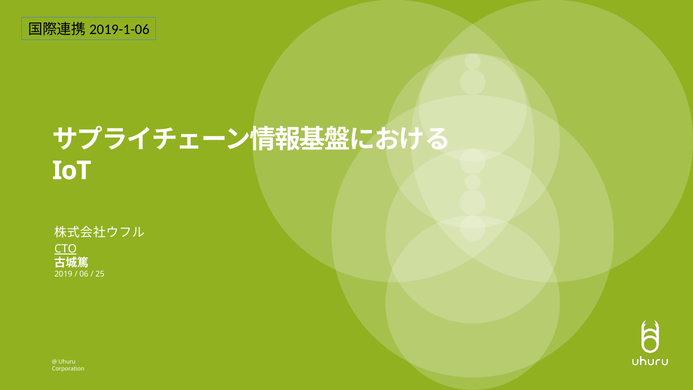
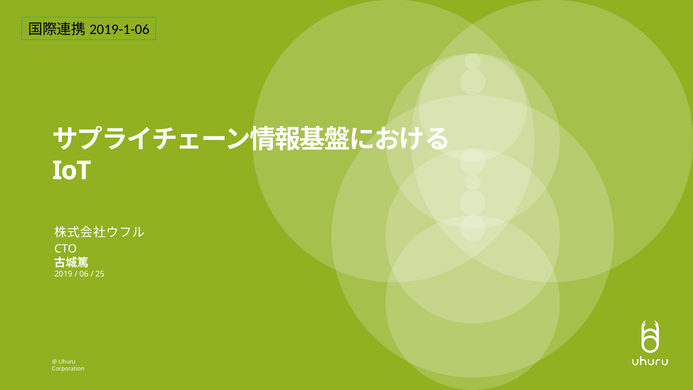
CTO underline: present -> none (66, 249)
